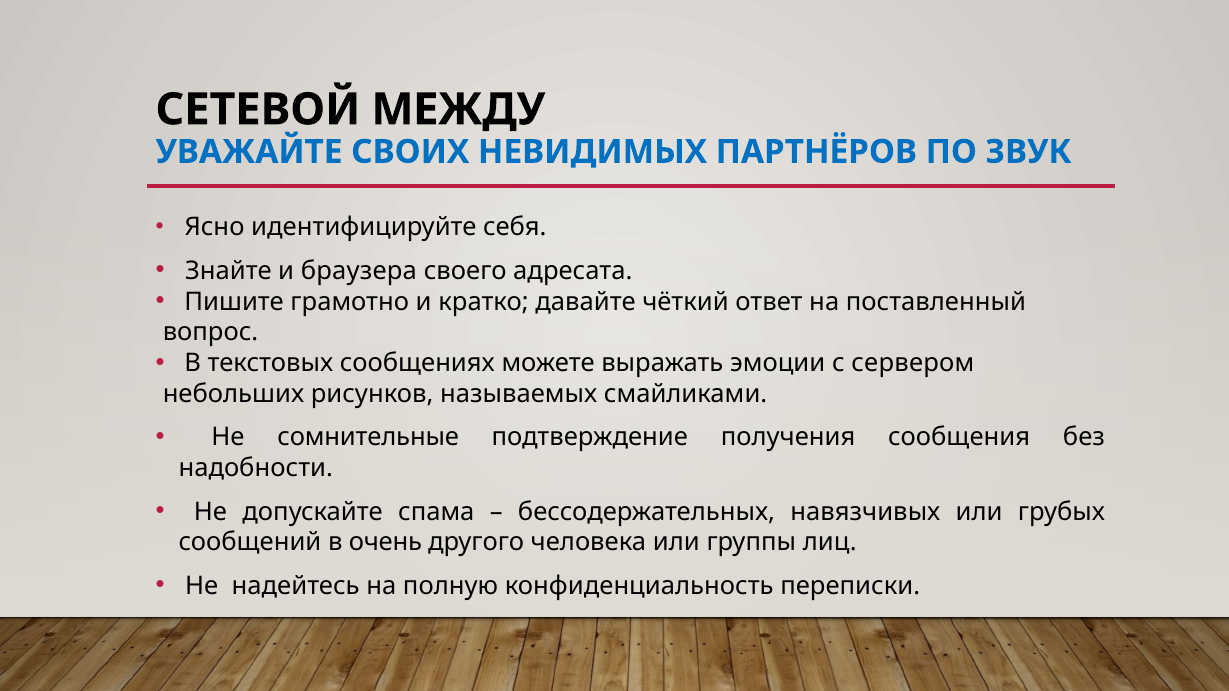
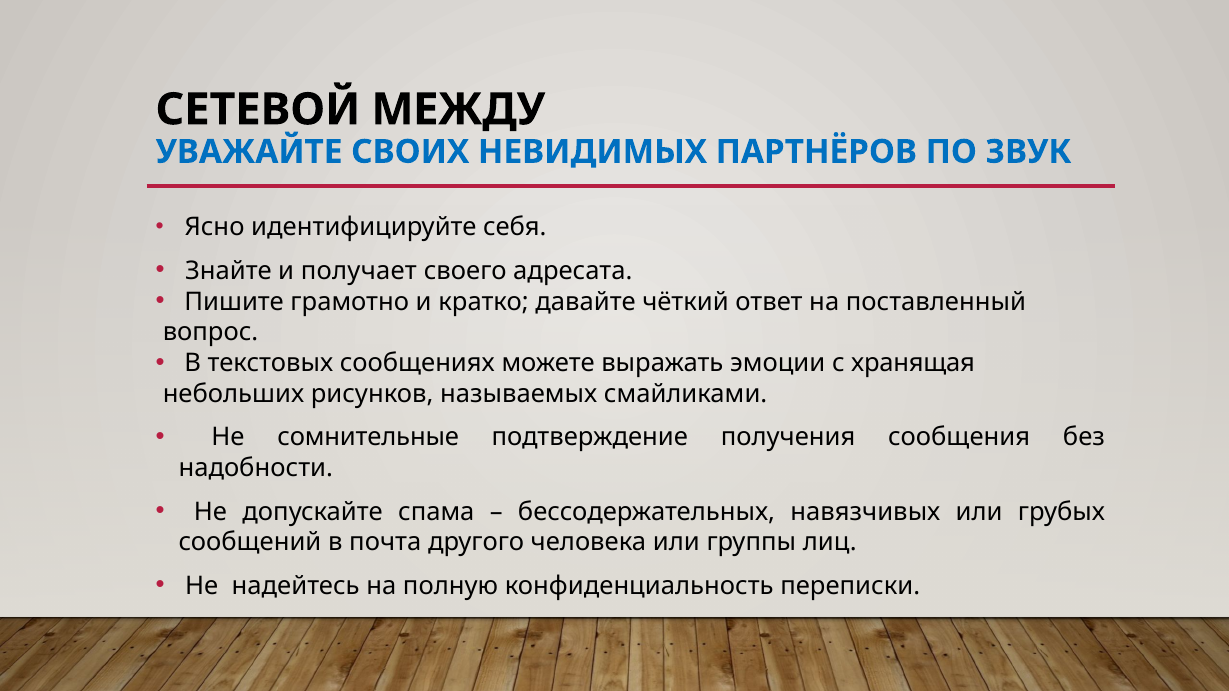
браузера: браузера -> получает (359, 271)
сервером: сервером -> хранящая (913, 363)
очень: очень -> почта (385, 543)
